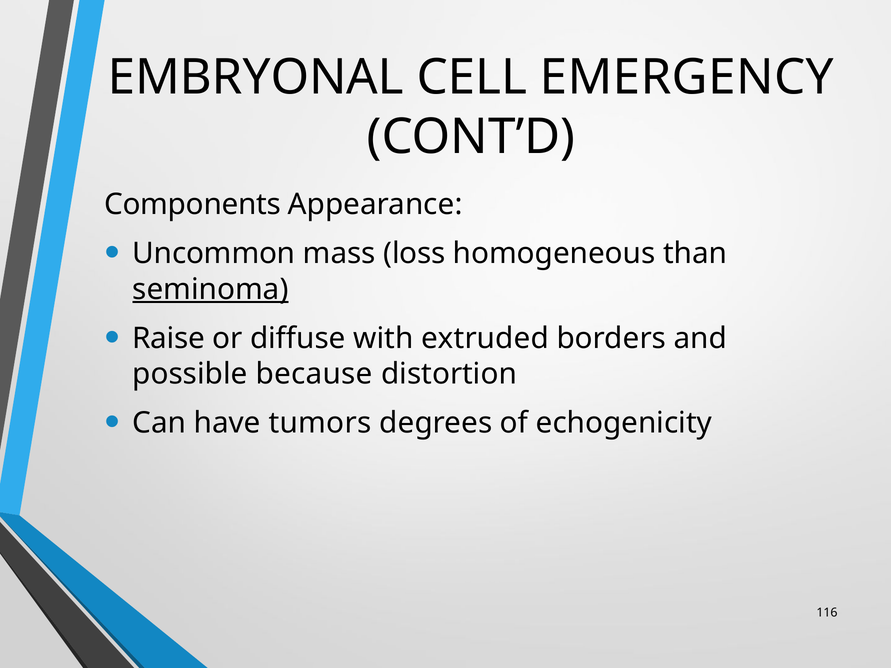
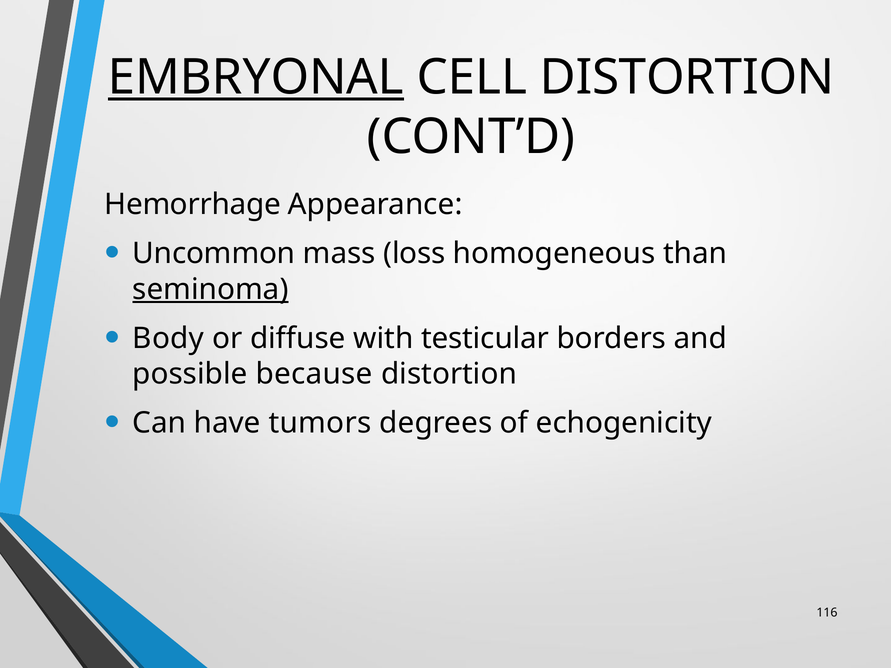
EMBRYONAL underline: none -> present (256, 78)
CELL EMERGENCY: EMERGENCY -> DISTORTION (687, 78)
Components: Components -> Hemorrhage (193, 205)
Raise: Raise -> Body (168, 338)
extruded: extruded -> testicular (485, 338)
